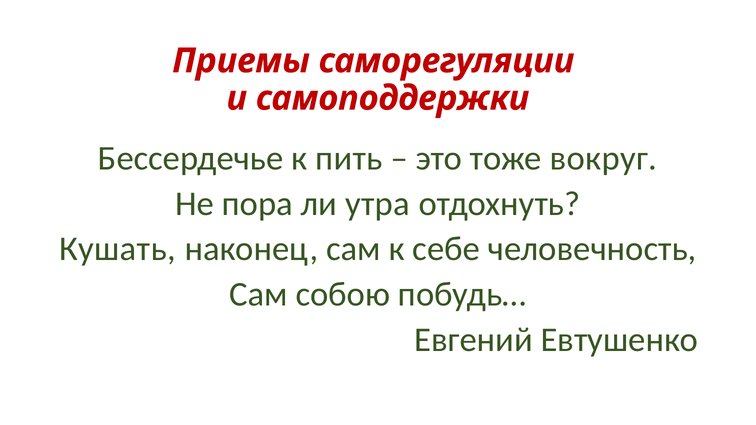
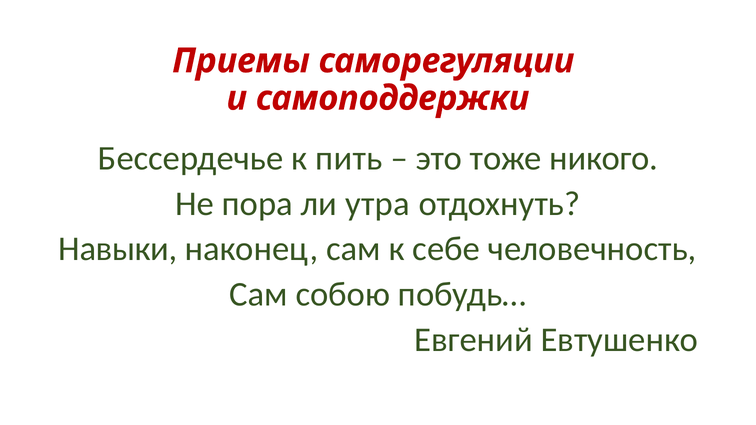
вокруг: вокруг -> никого (604, 158)
Кушать: Кушать -> Навыки (118, 249)
